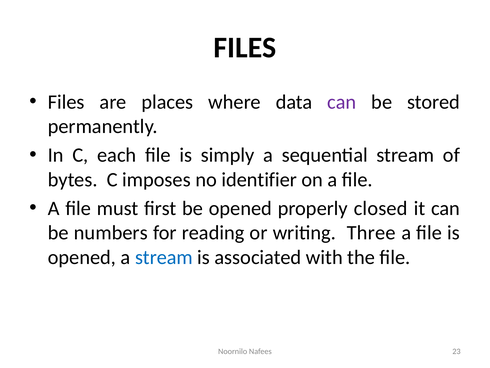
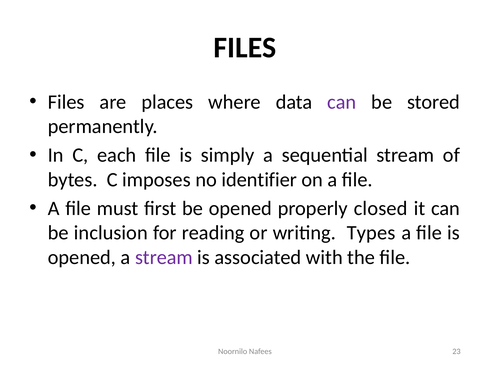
numbers: numbers -> inclusion (111, 233)
Three: Three -> Types (371, 233)
stream colour: blue -> purple (164, 257)
